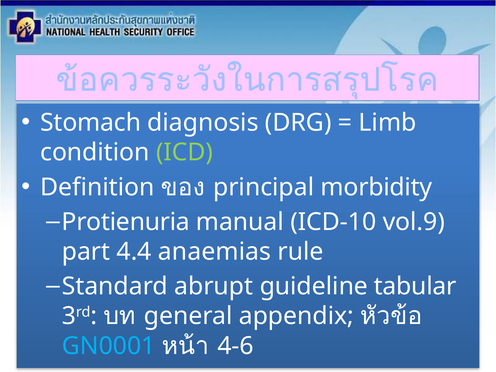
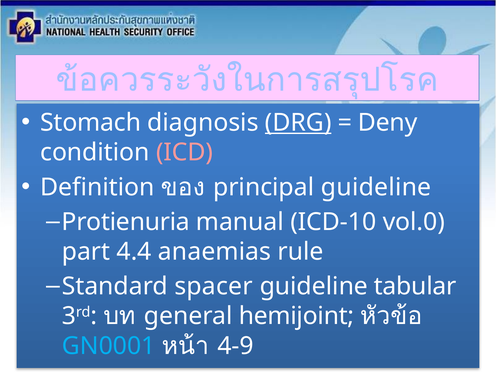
DRG underline: none -> present (298, 123)
Limb: Limb -> Deny (388, 123)
ICD colour: light green -> pink (185, 152)
principal morbidity: morbidity -> guideline (376, 187)
vol.9: vol.9 -> vol.0 (414, 222)
abrupt: abrupt -> spacer (214, 286)
appendix: appendix -> hemijoint (296, 316)
4-6: 4-6 -> 4-9 (236, 346)
